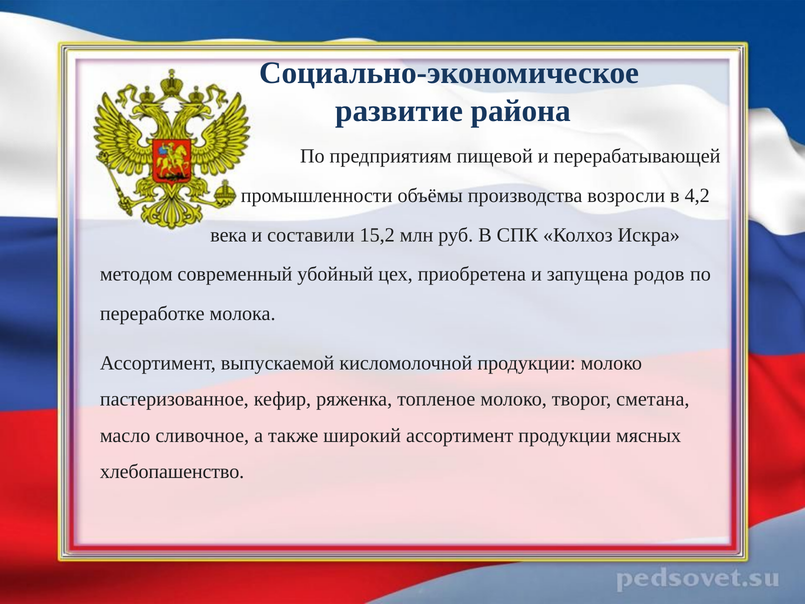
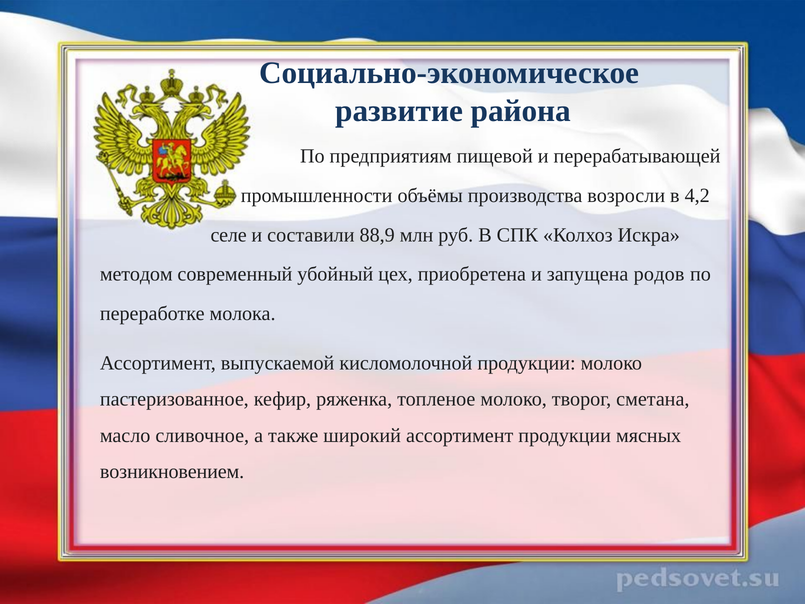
века: века -> селе (229, 235)
15,2: 15,2 -> 88,9 (377, 235)
хлебопашенство: хлебопашенство -> возникновением (172, 472)
